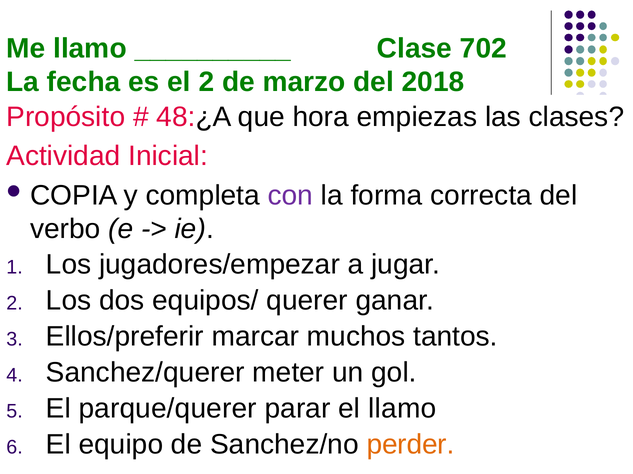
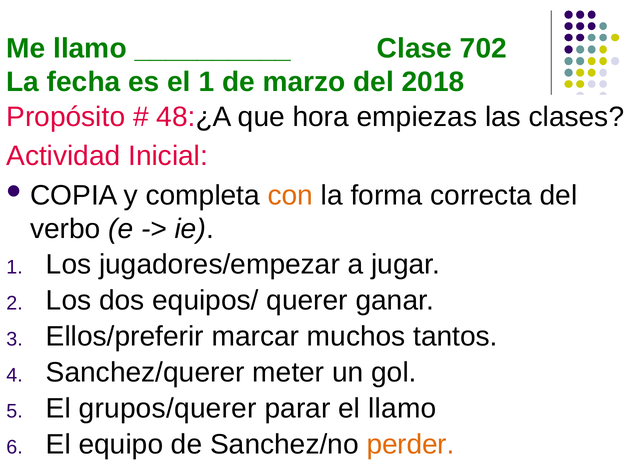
el 2: 2 -> 1 (206, 82)
con colour: purple -> orange (290, 196)
parque/querer: parque/querer -> grupos/querer (168, 409)
